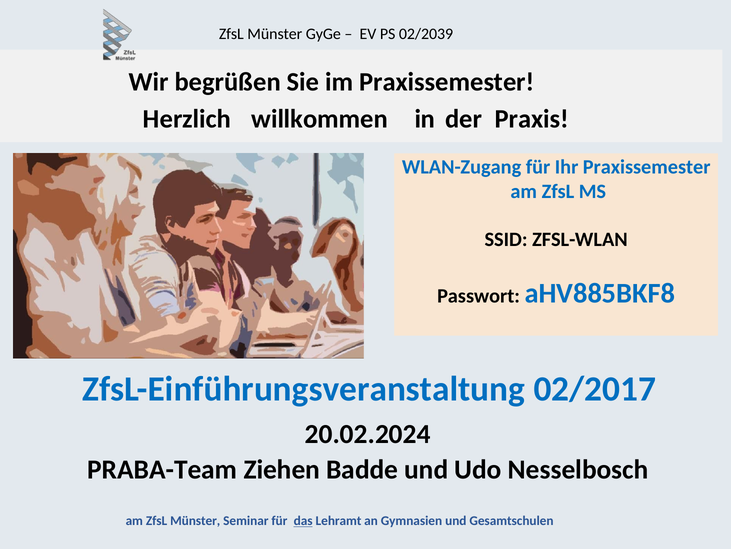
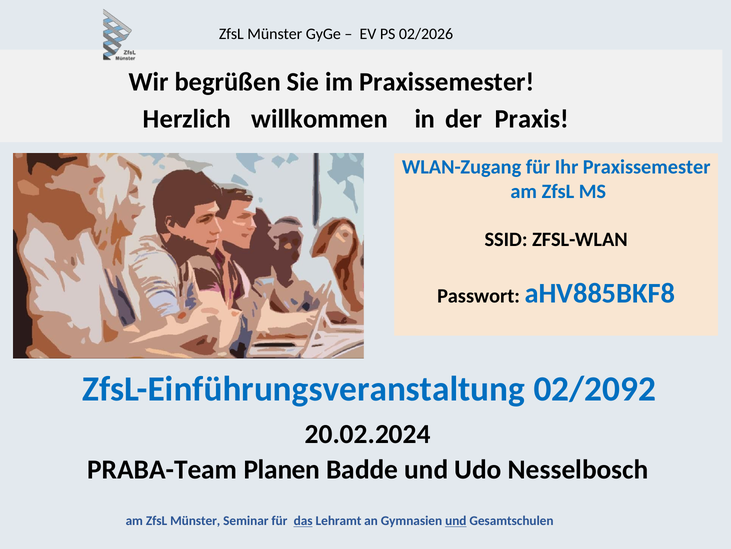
02/2039: 02/2039 -> 02/2026 (426, 34)
02/2017: 02/2017 -> 02/2092 (595, 388)
Ziehen: Ziehen -> Planen (282, 469)
und underline: none -> present (456, 520)
